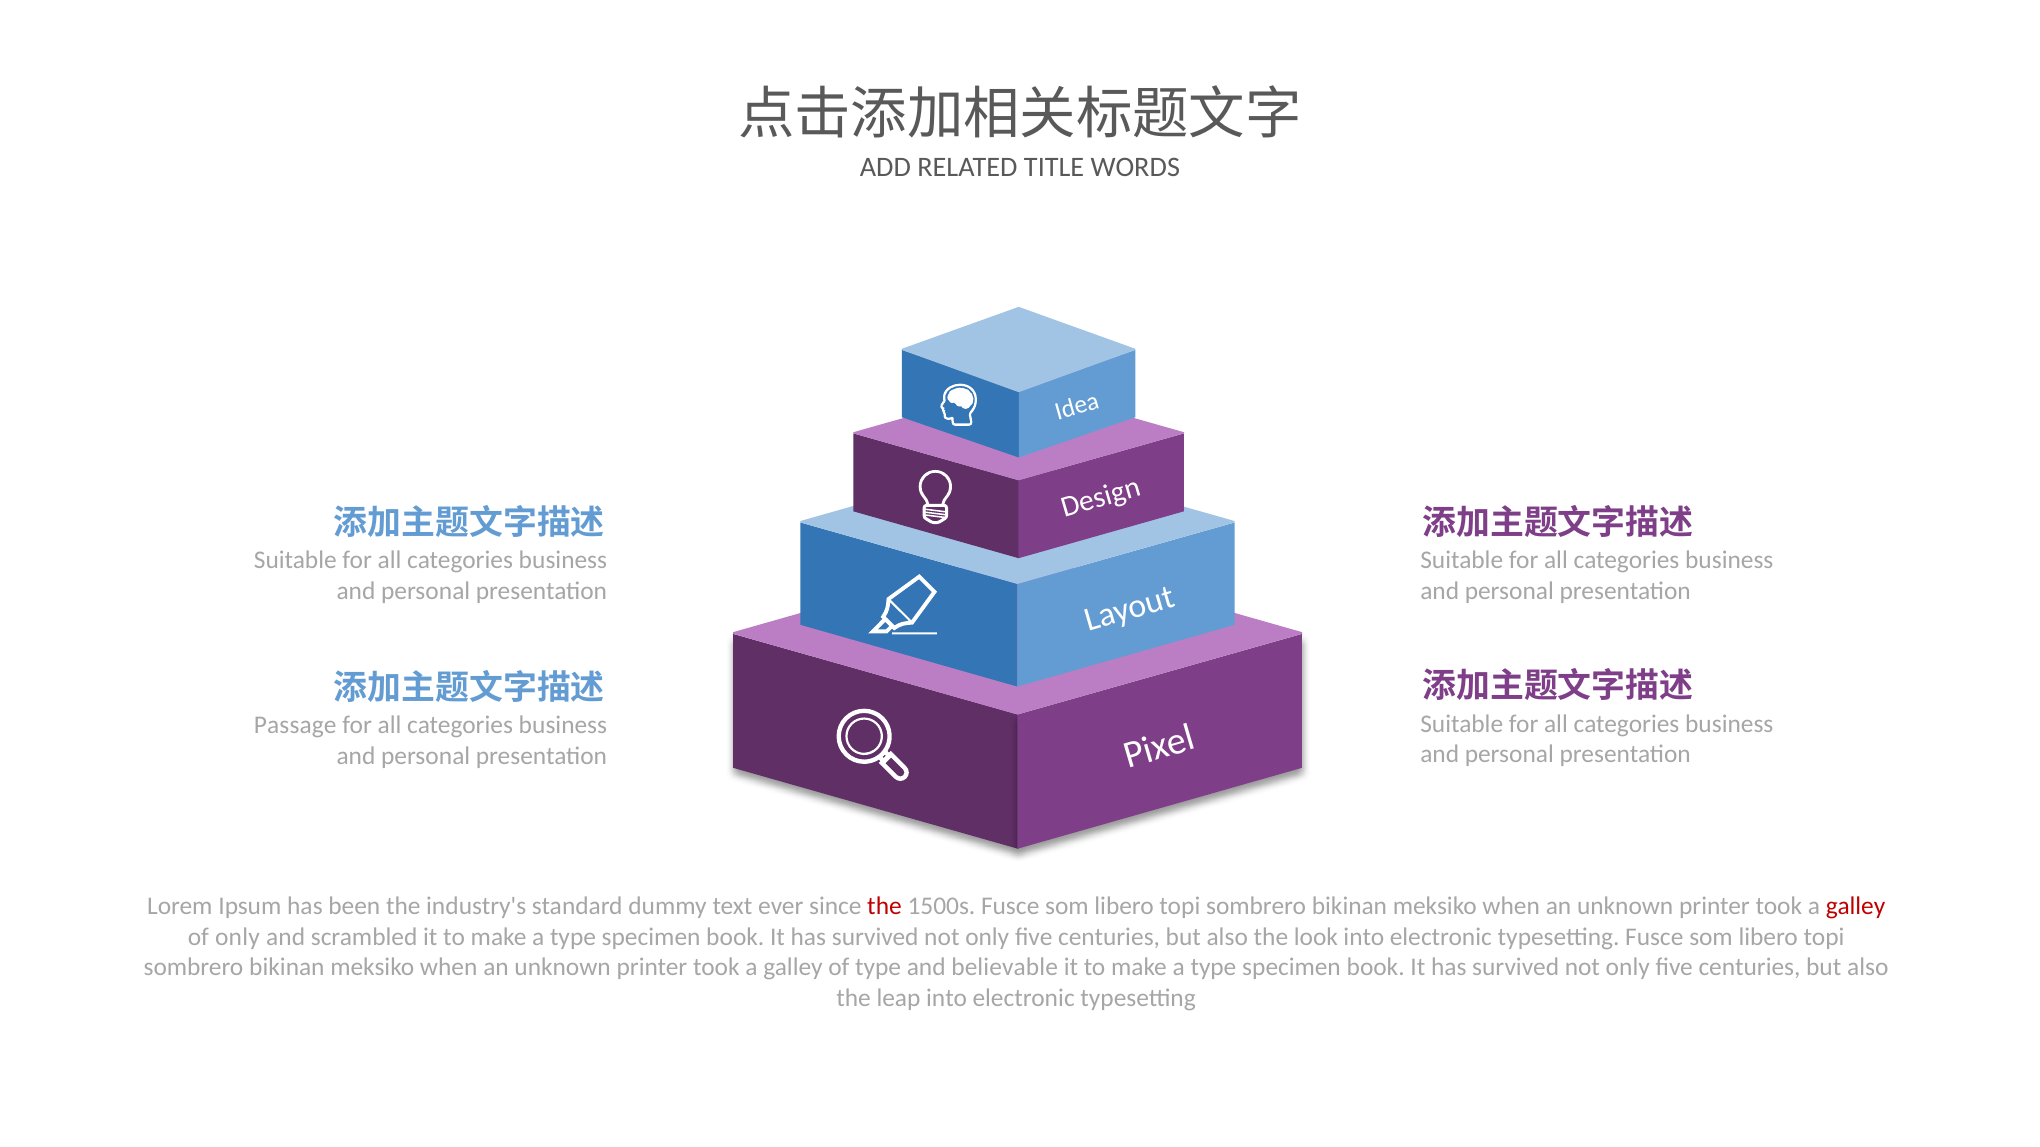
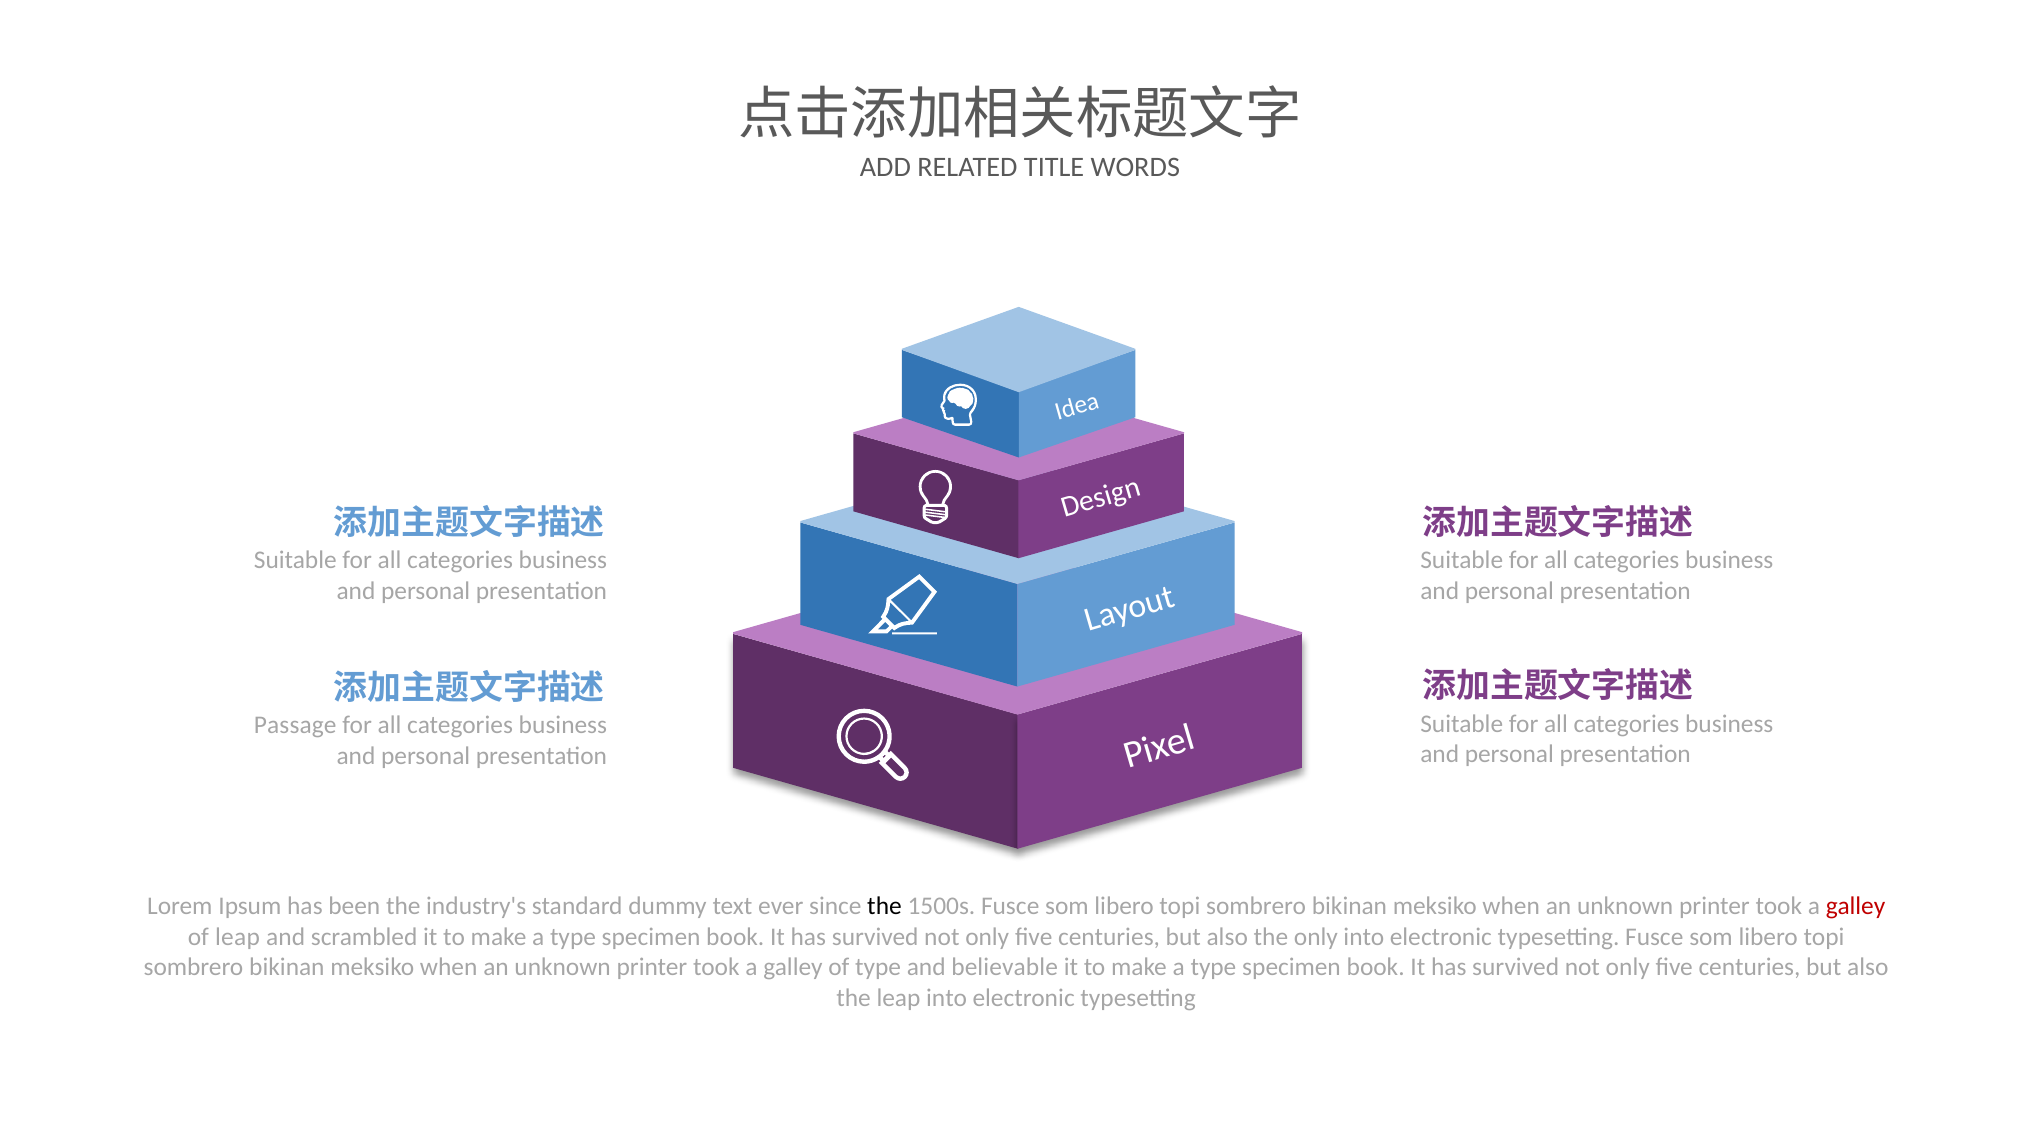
the colour: red -> black (885, 907)
of only: only -> leap (237, 937)
the look: look -> only (1316, 937)
